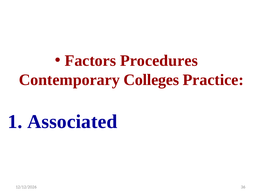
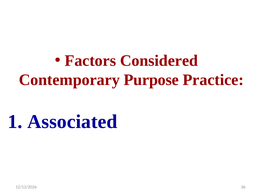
Procedures: Procedures -> Considered (159, 61)
Colleges: Colleges -> Purpose (151, 80)
